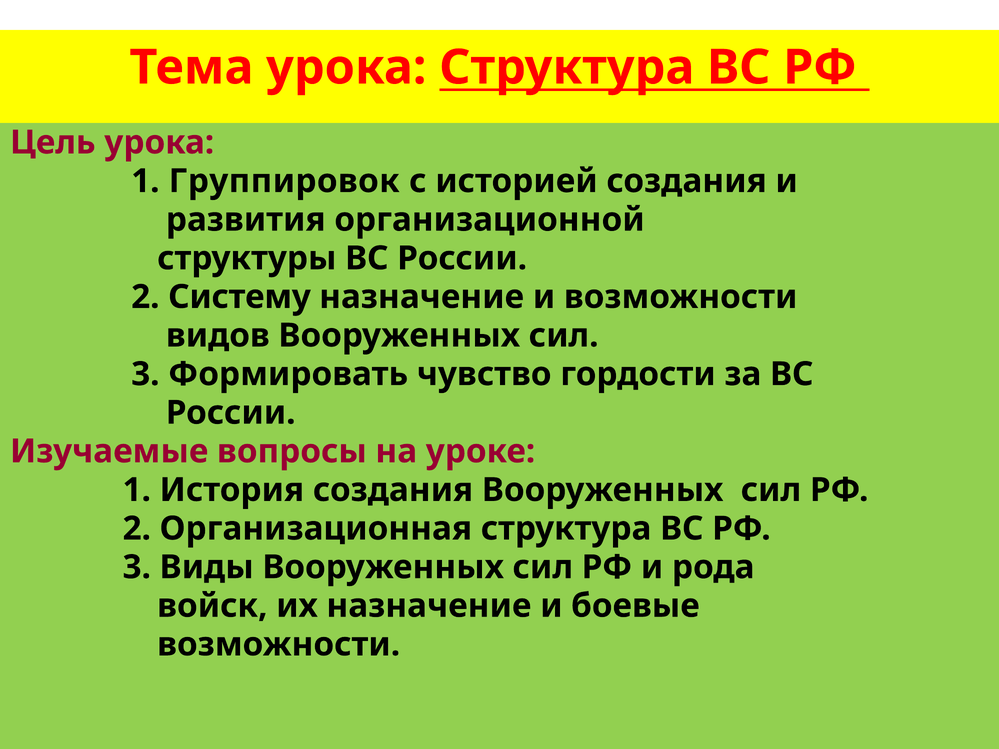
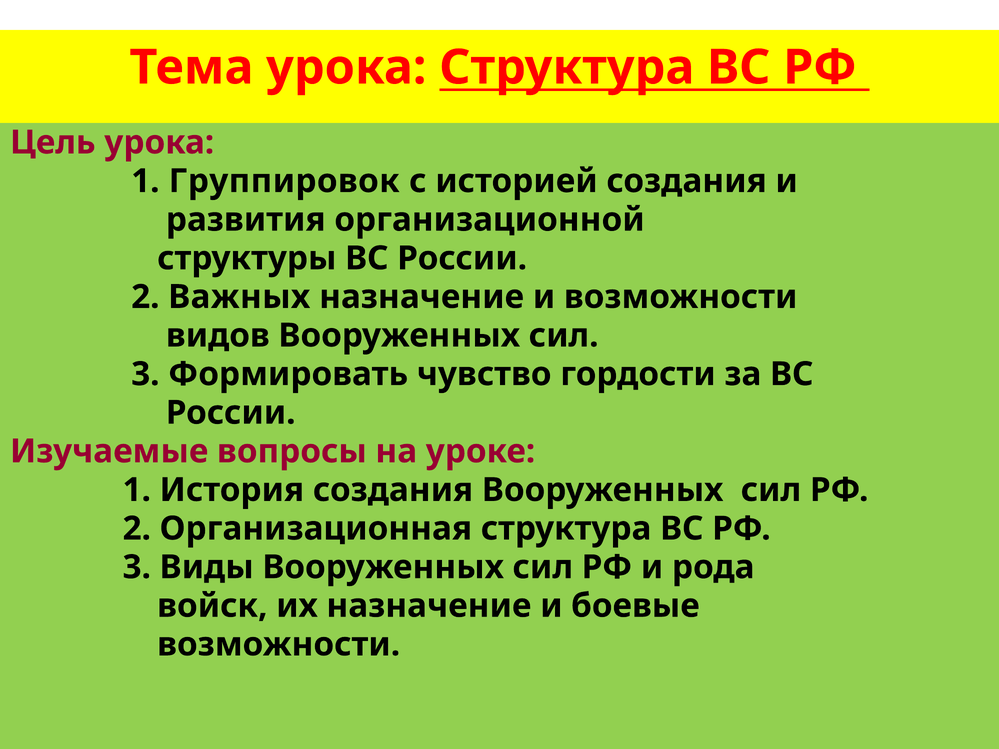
Систему: Систему -> Важных (239, 297)
